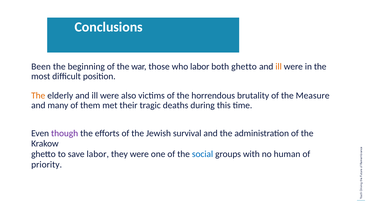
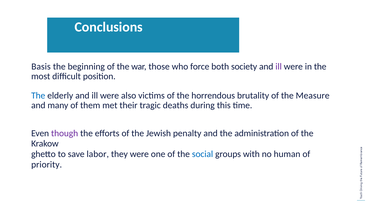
Been: Been -> Basis (41, 67)
who labor: labor -> force (200, 67)
both ghetto: ghetto -> society (244, 67)
ill colour: orange -> purple (279, 67)
The colour: orange -> blue (38, 96)
survival: survival -> penalty (187, 133)
